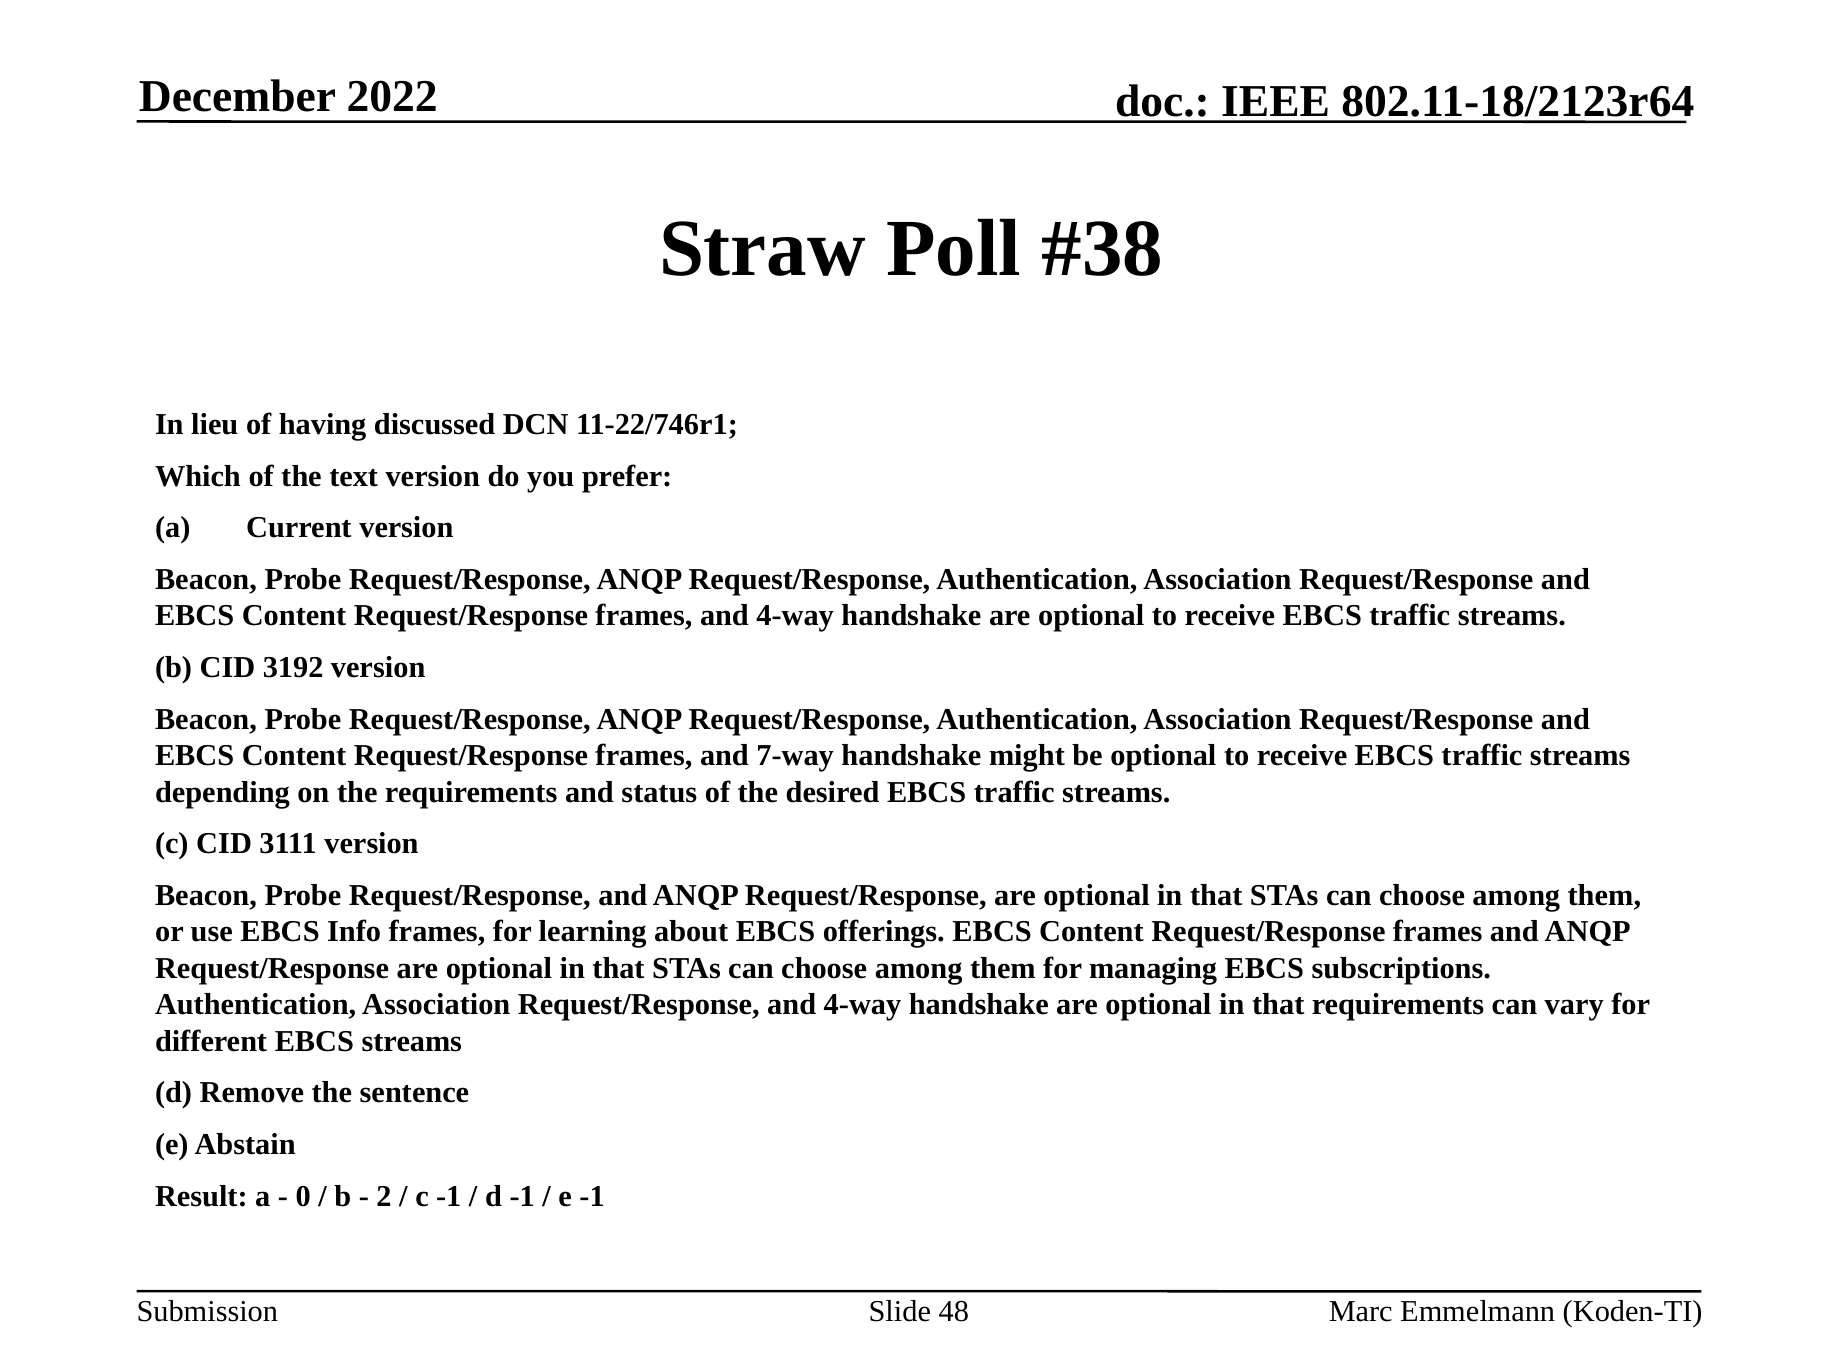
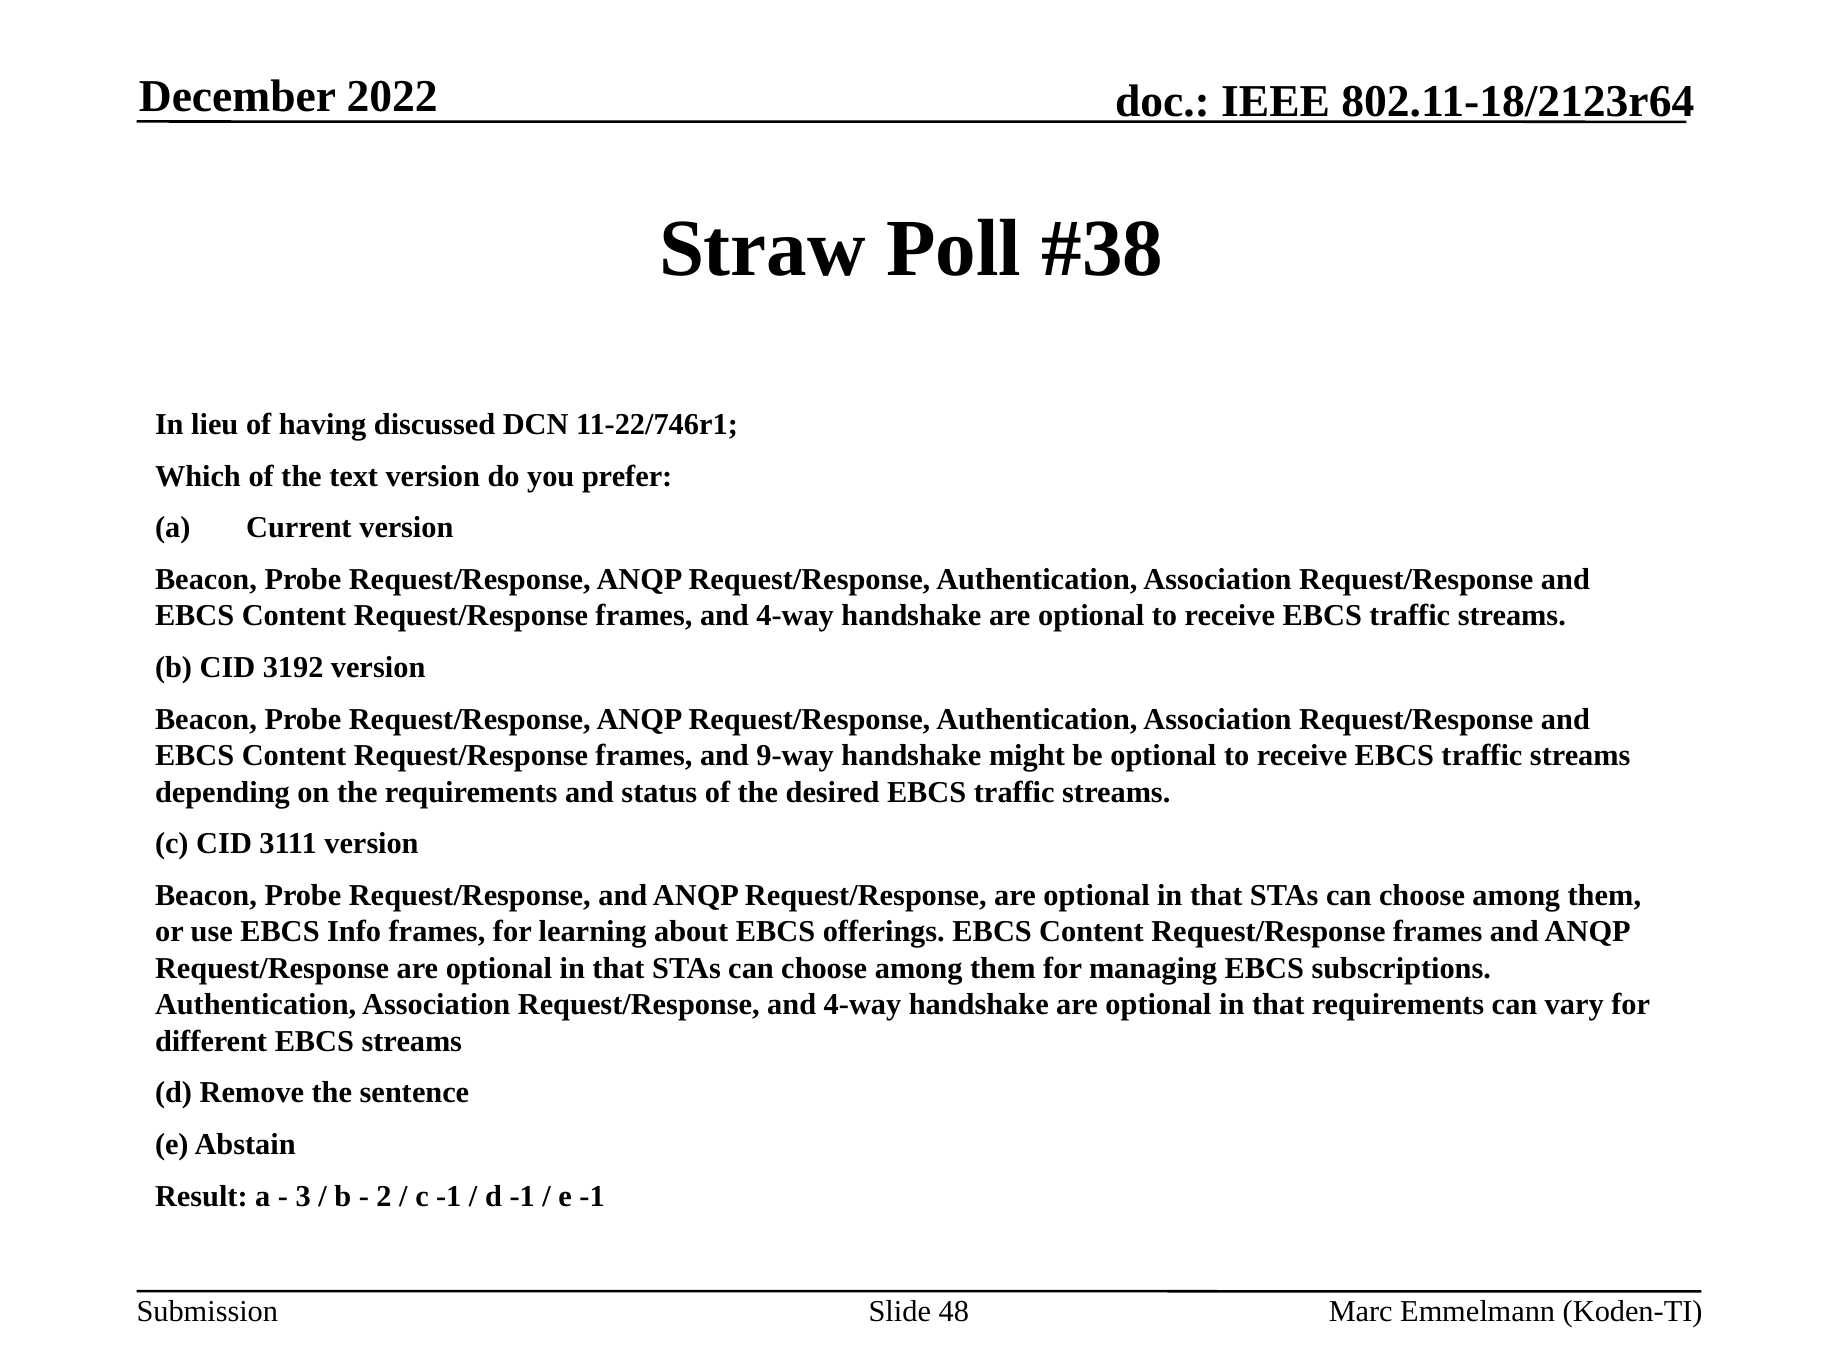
7-way: 7-way -> 9-way (795, 756)
0: 0 -> 3 (303, 1196)
